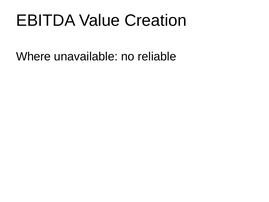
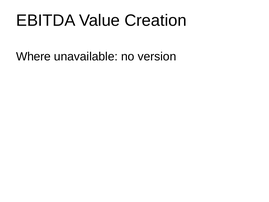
reliable: reliable -> version (157, 56)
